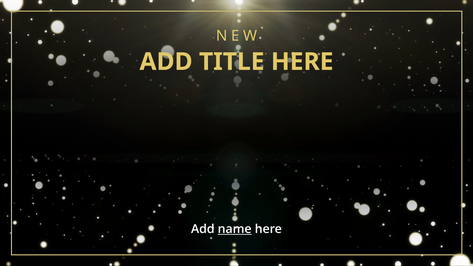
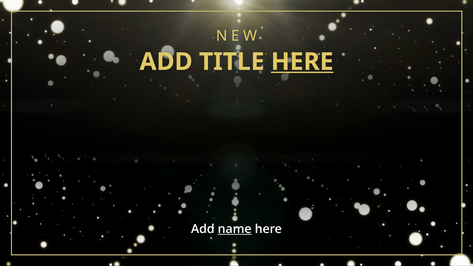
HERE underline: none -> present (302, 62)
